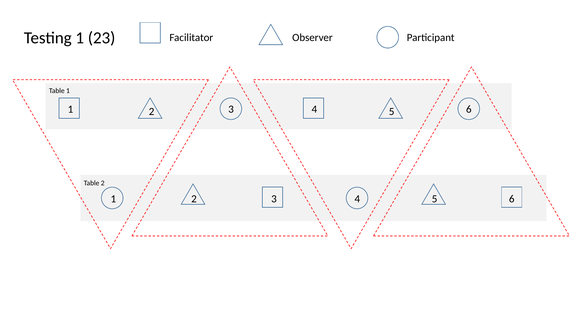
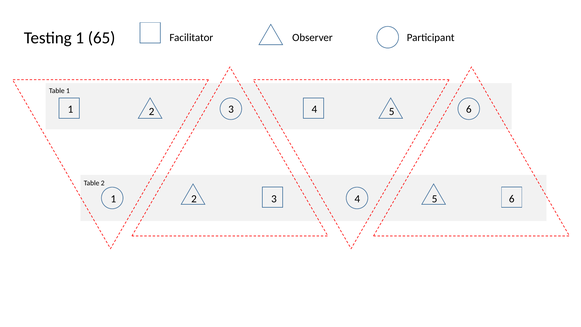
23: 23 -> 65 (102, 38)
